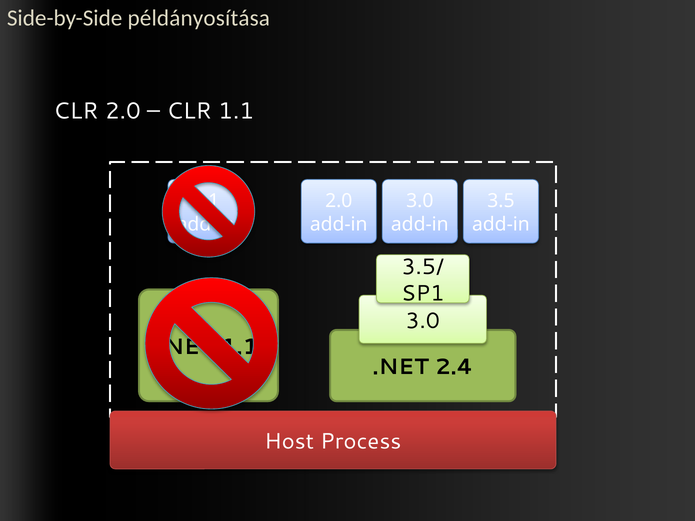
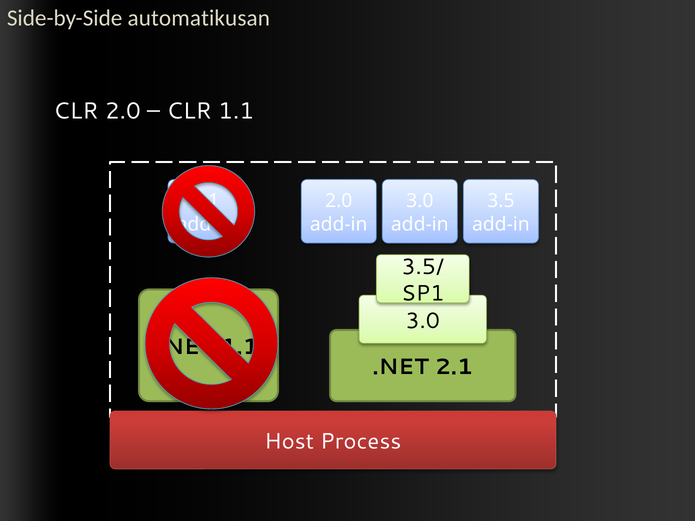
példányosítása: példányosítása -> automatikusan (199, 18)
2.4: 2.4 -> 2.1 (454, 367)
